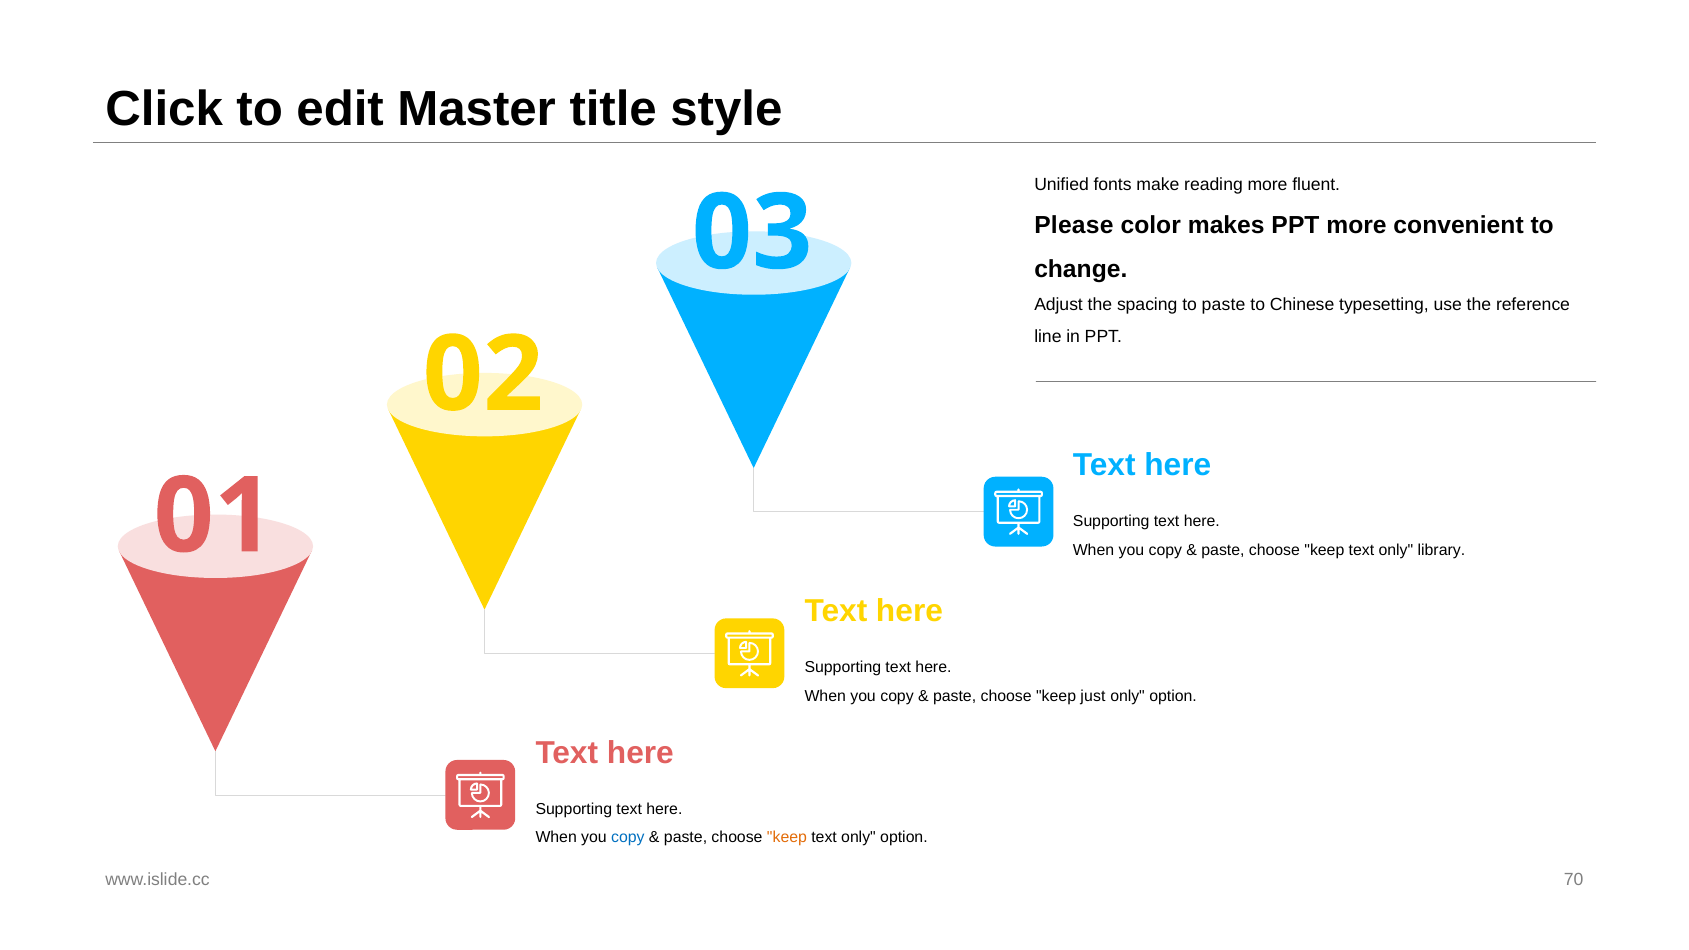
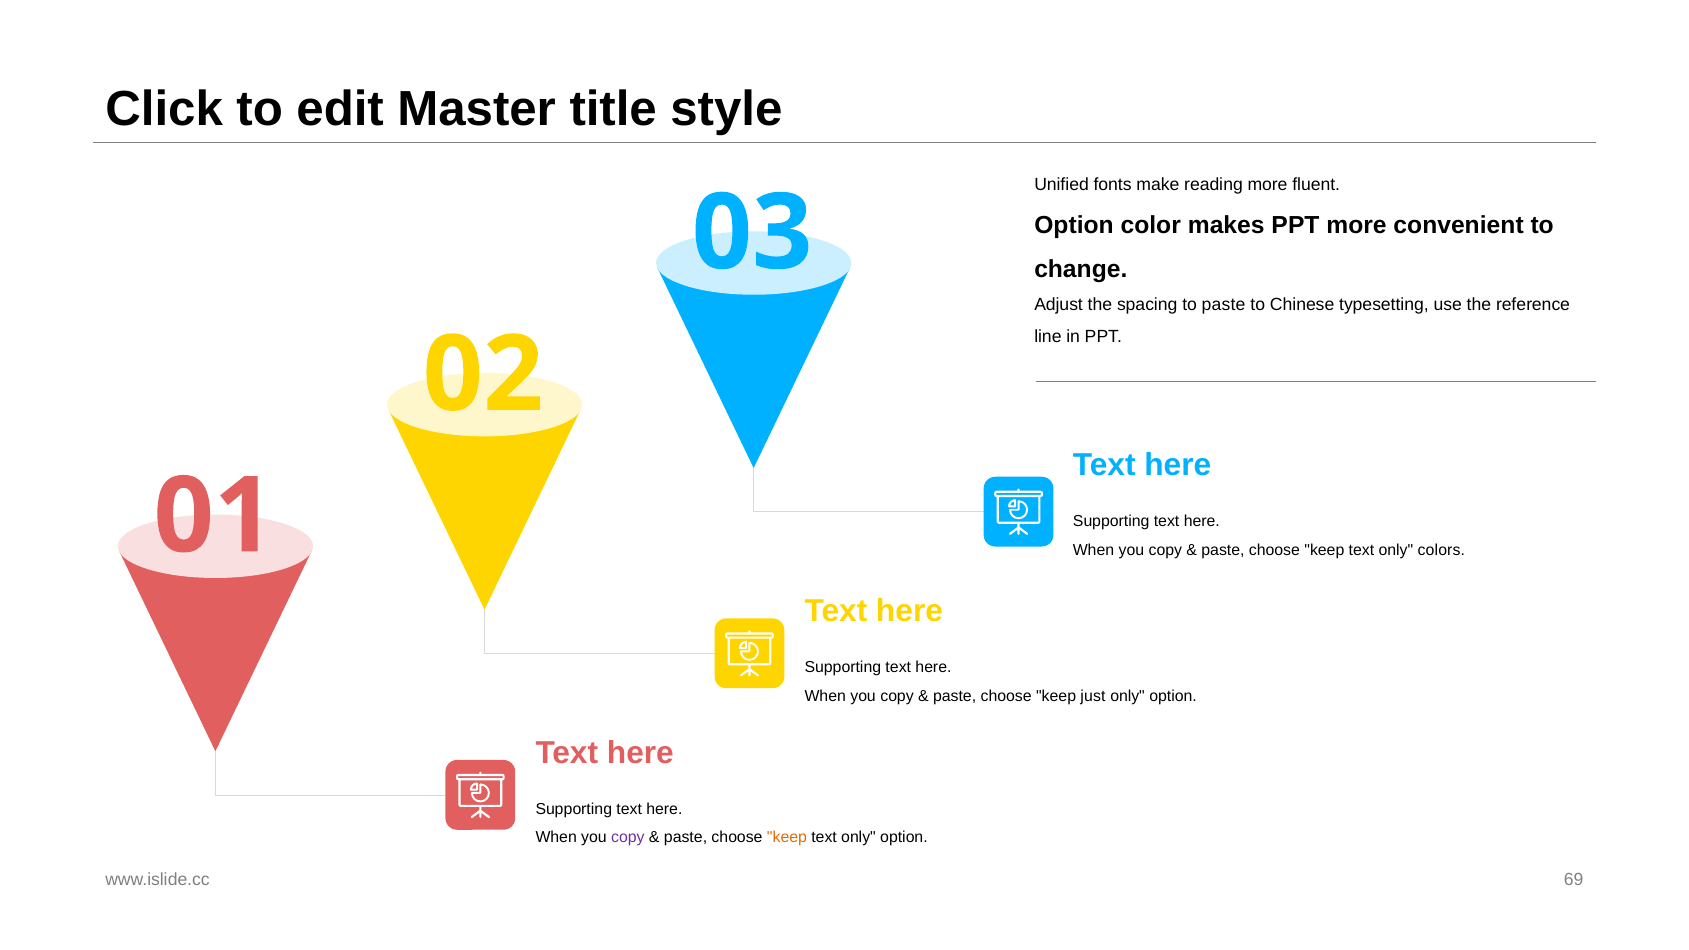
Please: Please -> Option (1074, 225)
library: library -> colors (1441, 550)
copy colour: blue -> purple (628, 838)
70: 70 -> 69 (1574, 880)
